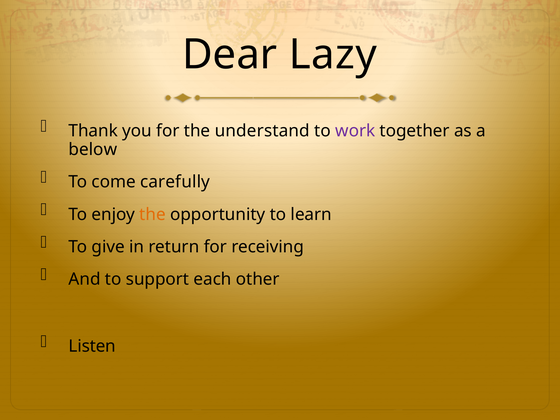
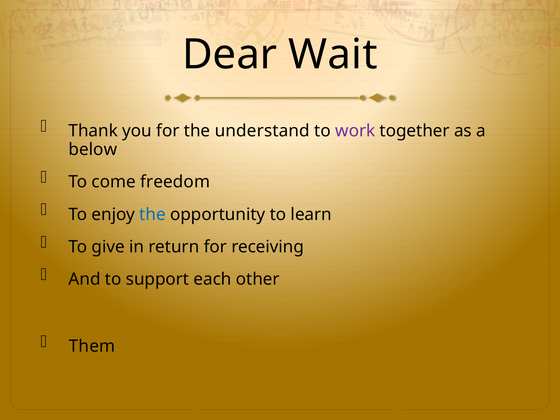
Lazy: Lazy -> Wait (333, 55)
carefully: carefully -> freedom (175, 182)
the colour: orange -> blue (153, 214)
Listen: Listen -> Them (92, 346)
